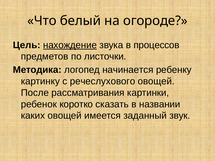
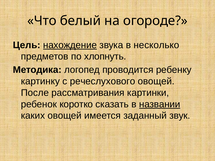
процессов: процессов -> несколько (156, 45)
листочки: листочки -> хлопнуть (105, 57)
начинается: начинается -> проводится (128, 70)
названии underline: none -> present (160, 104)
